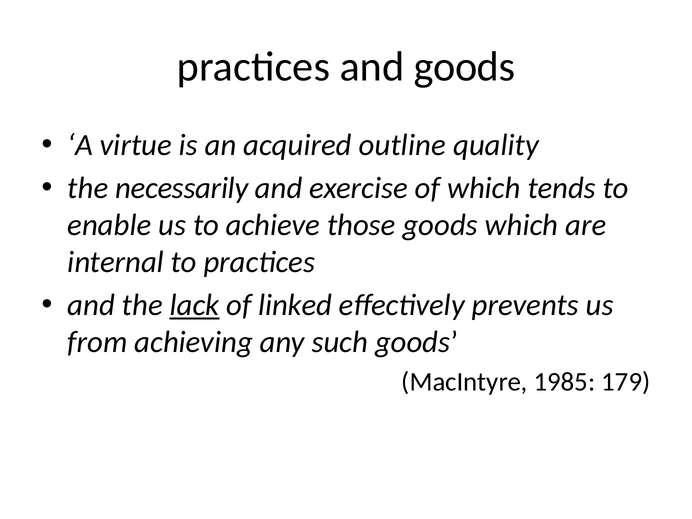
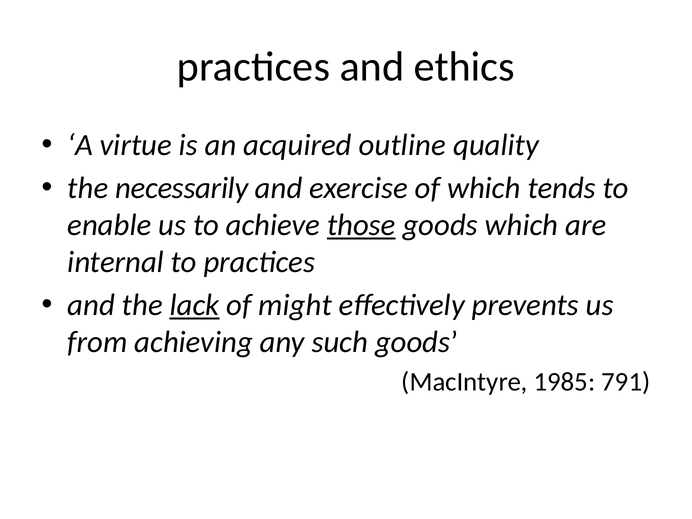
and goods: goods -> ethics (464, 67)
those underline: none -> present (361, 225)
linked: linked -> might (295, 305)
179: 179 -> 791 (626, 382)
